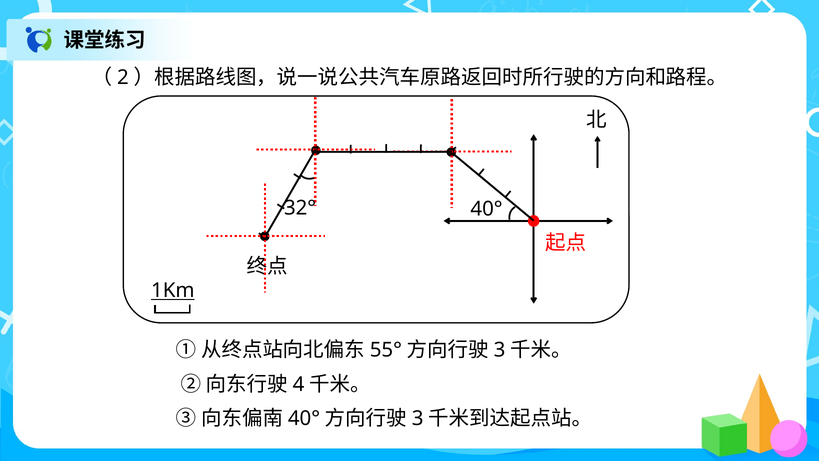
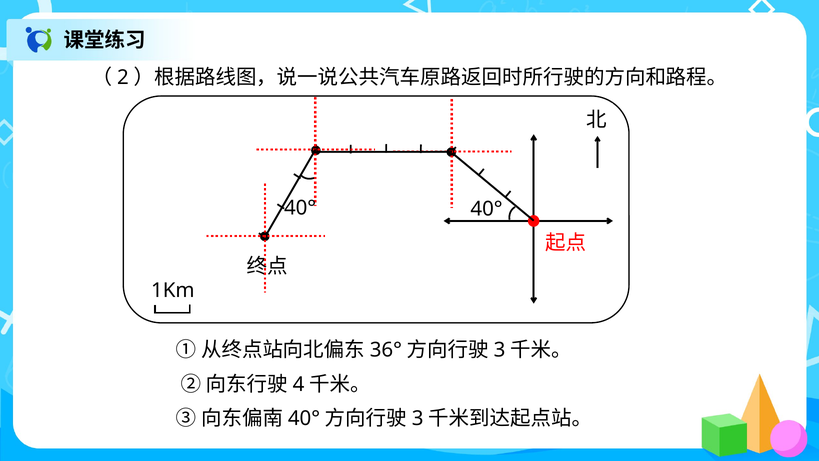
32°: 32° -> 40° (300, 208)
1Km underline: present -> none (173, 290)
55°: 55° -> 36° (386, 350)
